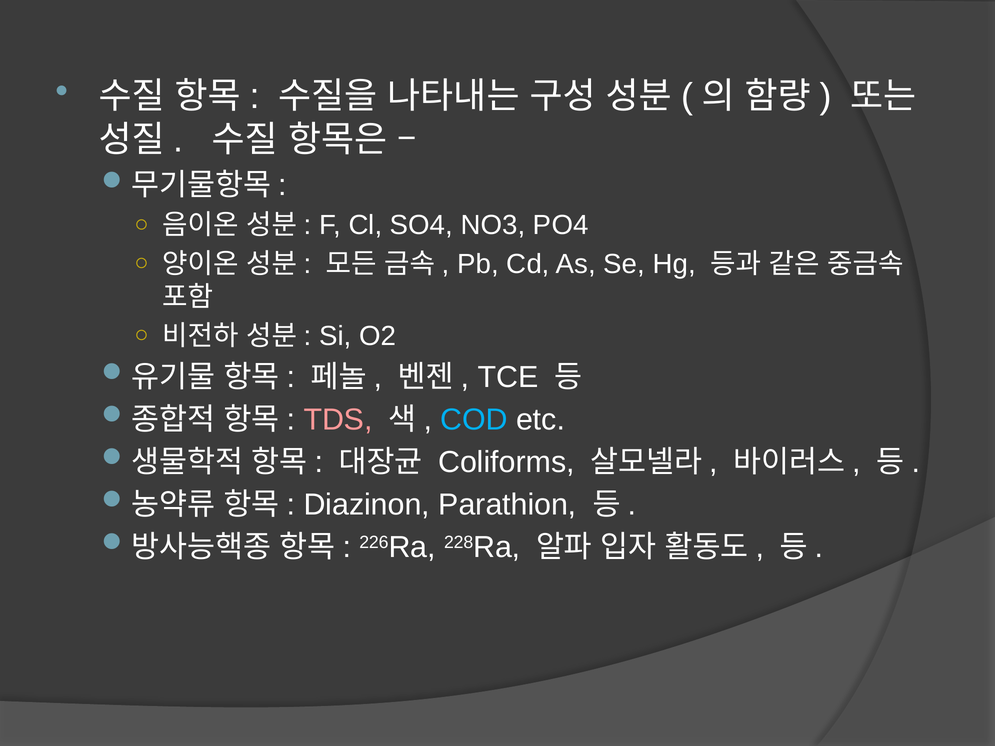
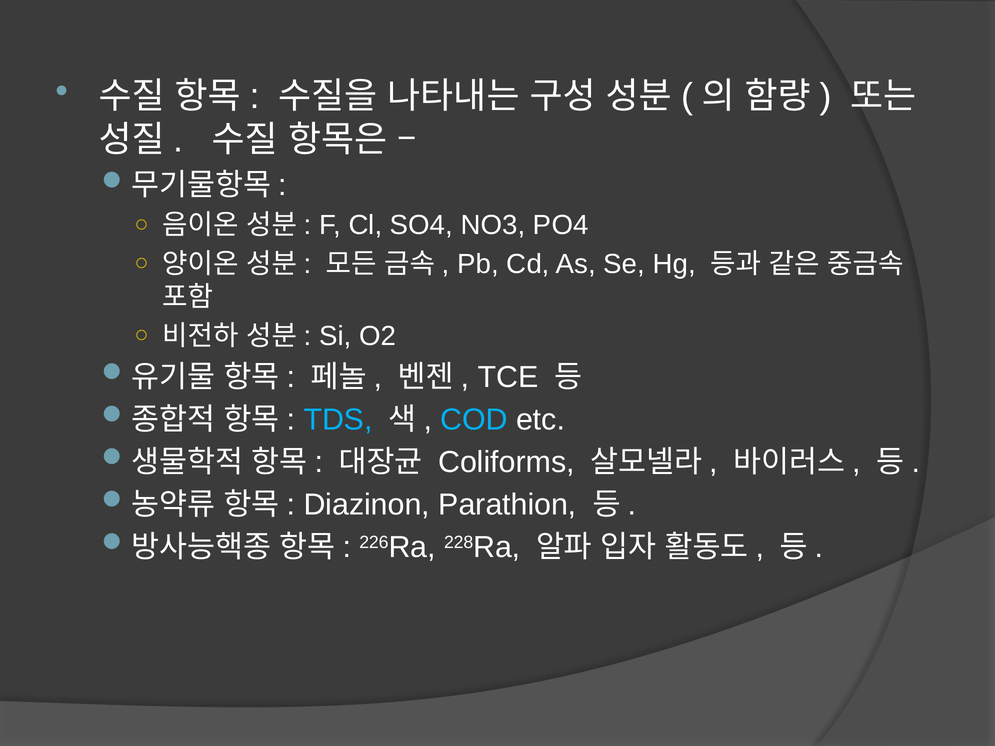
TDS colour: pink -> light blue (338, 420)
